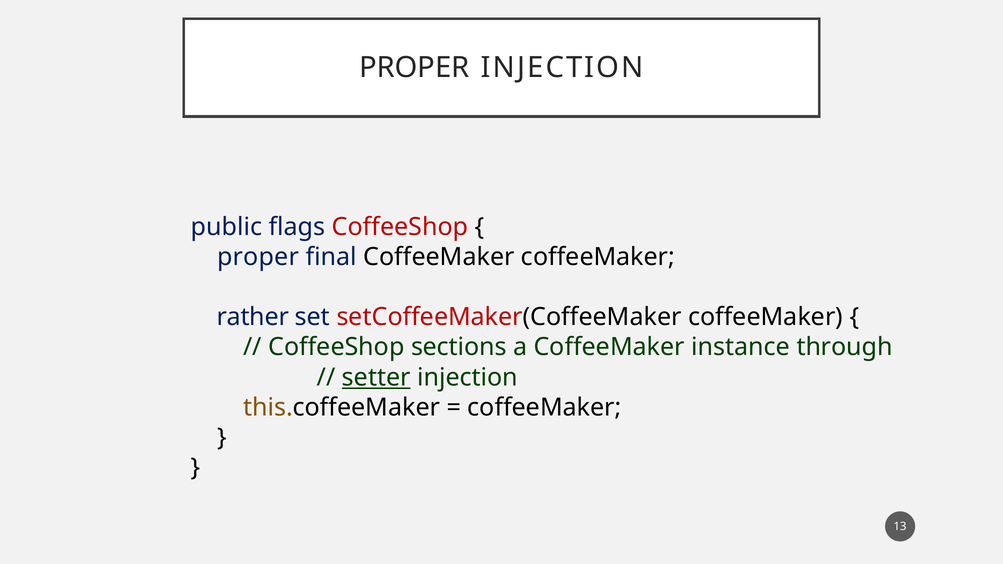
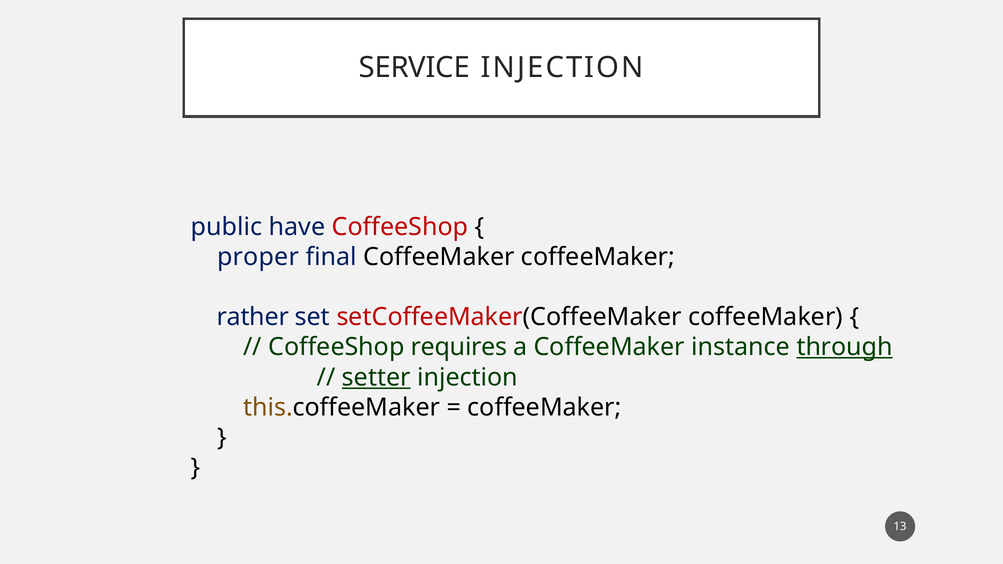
PROPER: PROPER -> SERVICE (414, 67)
flags: flags -> have (297, 227)
sections: sections -> requires (459, 347)
through underline: none -> present (845, 347)
